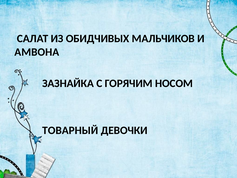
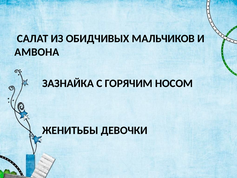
ТОВАРНЫЙ: ТОВАРНЫЙ -> ЖЕНИТЬБЫ (70, 130)
